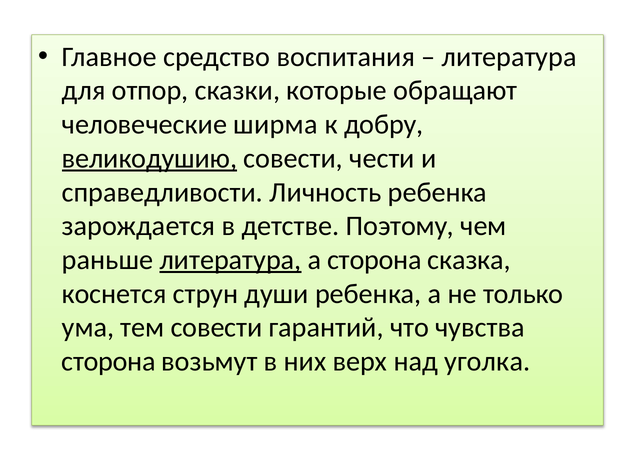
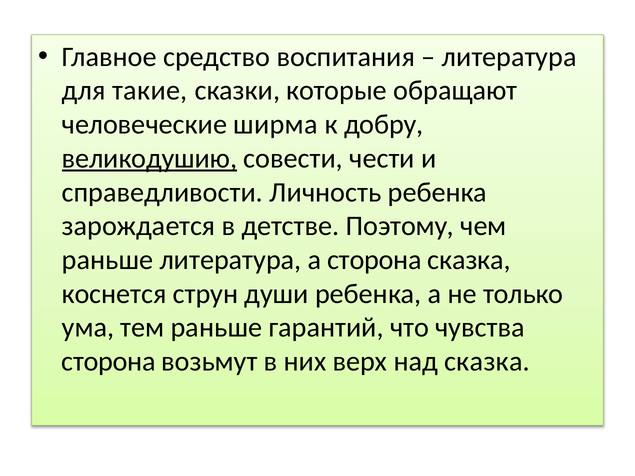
отпор: отпор -> такие (150, 91)
литература underline: present -> none (230, 260)
тем совести: совести -> раньше (216, 328)
над уголка: уголка -> сказка (487, 362)
